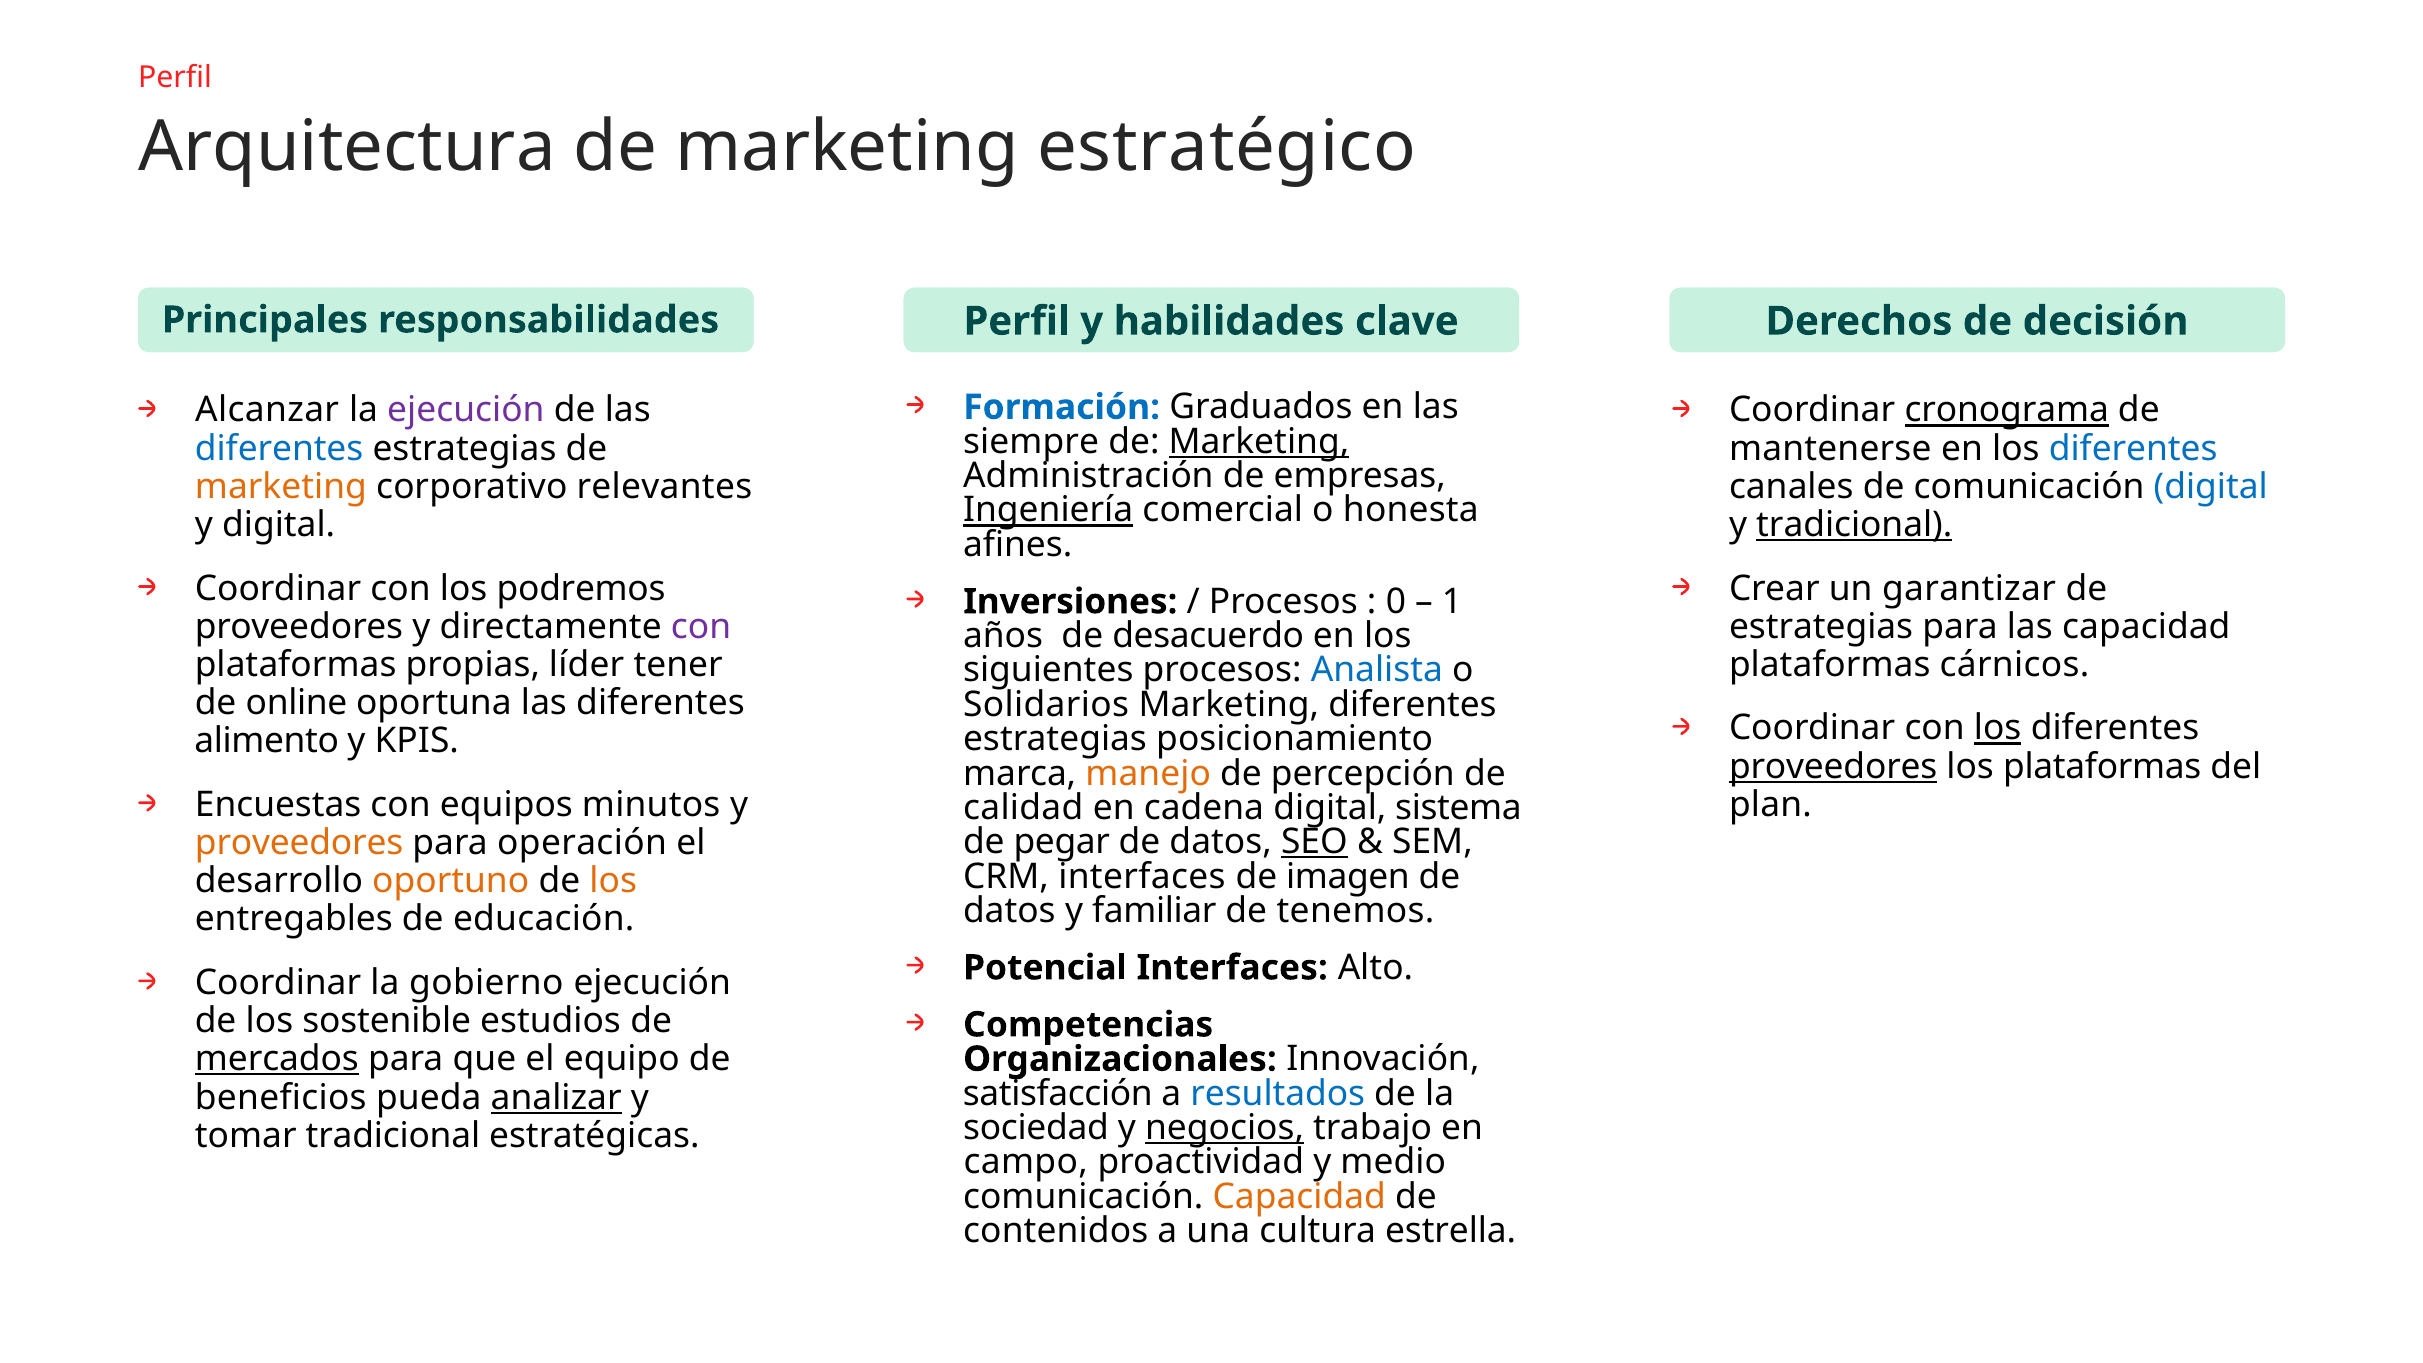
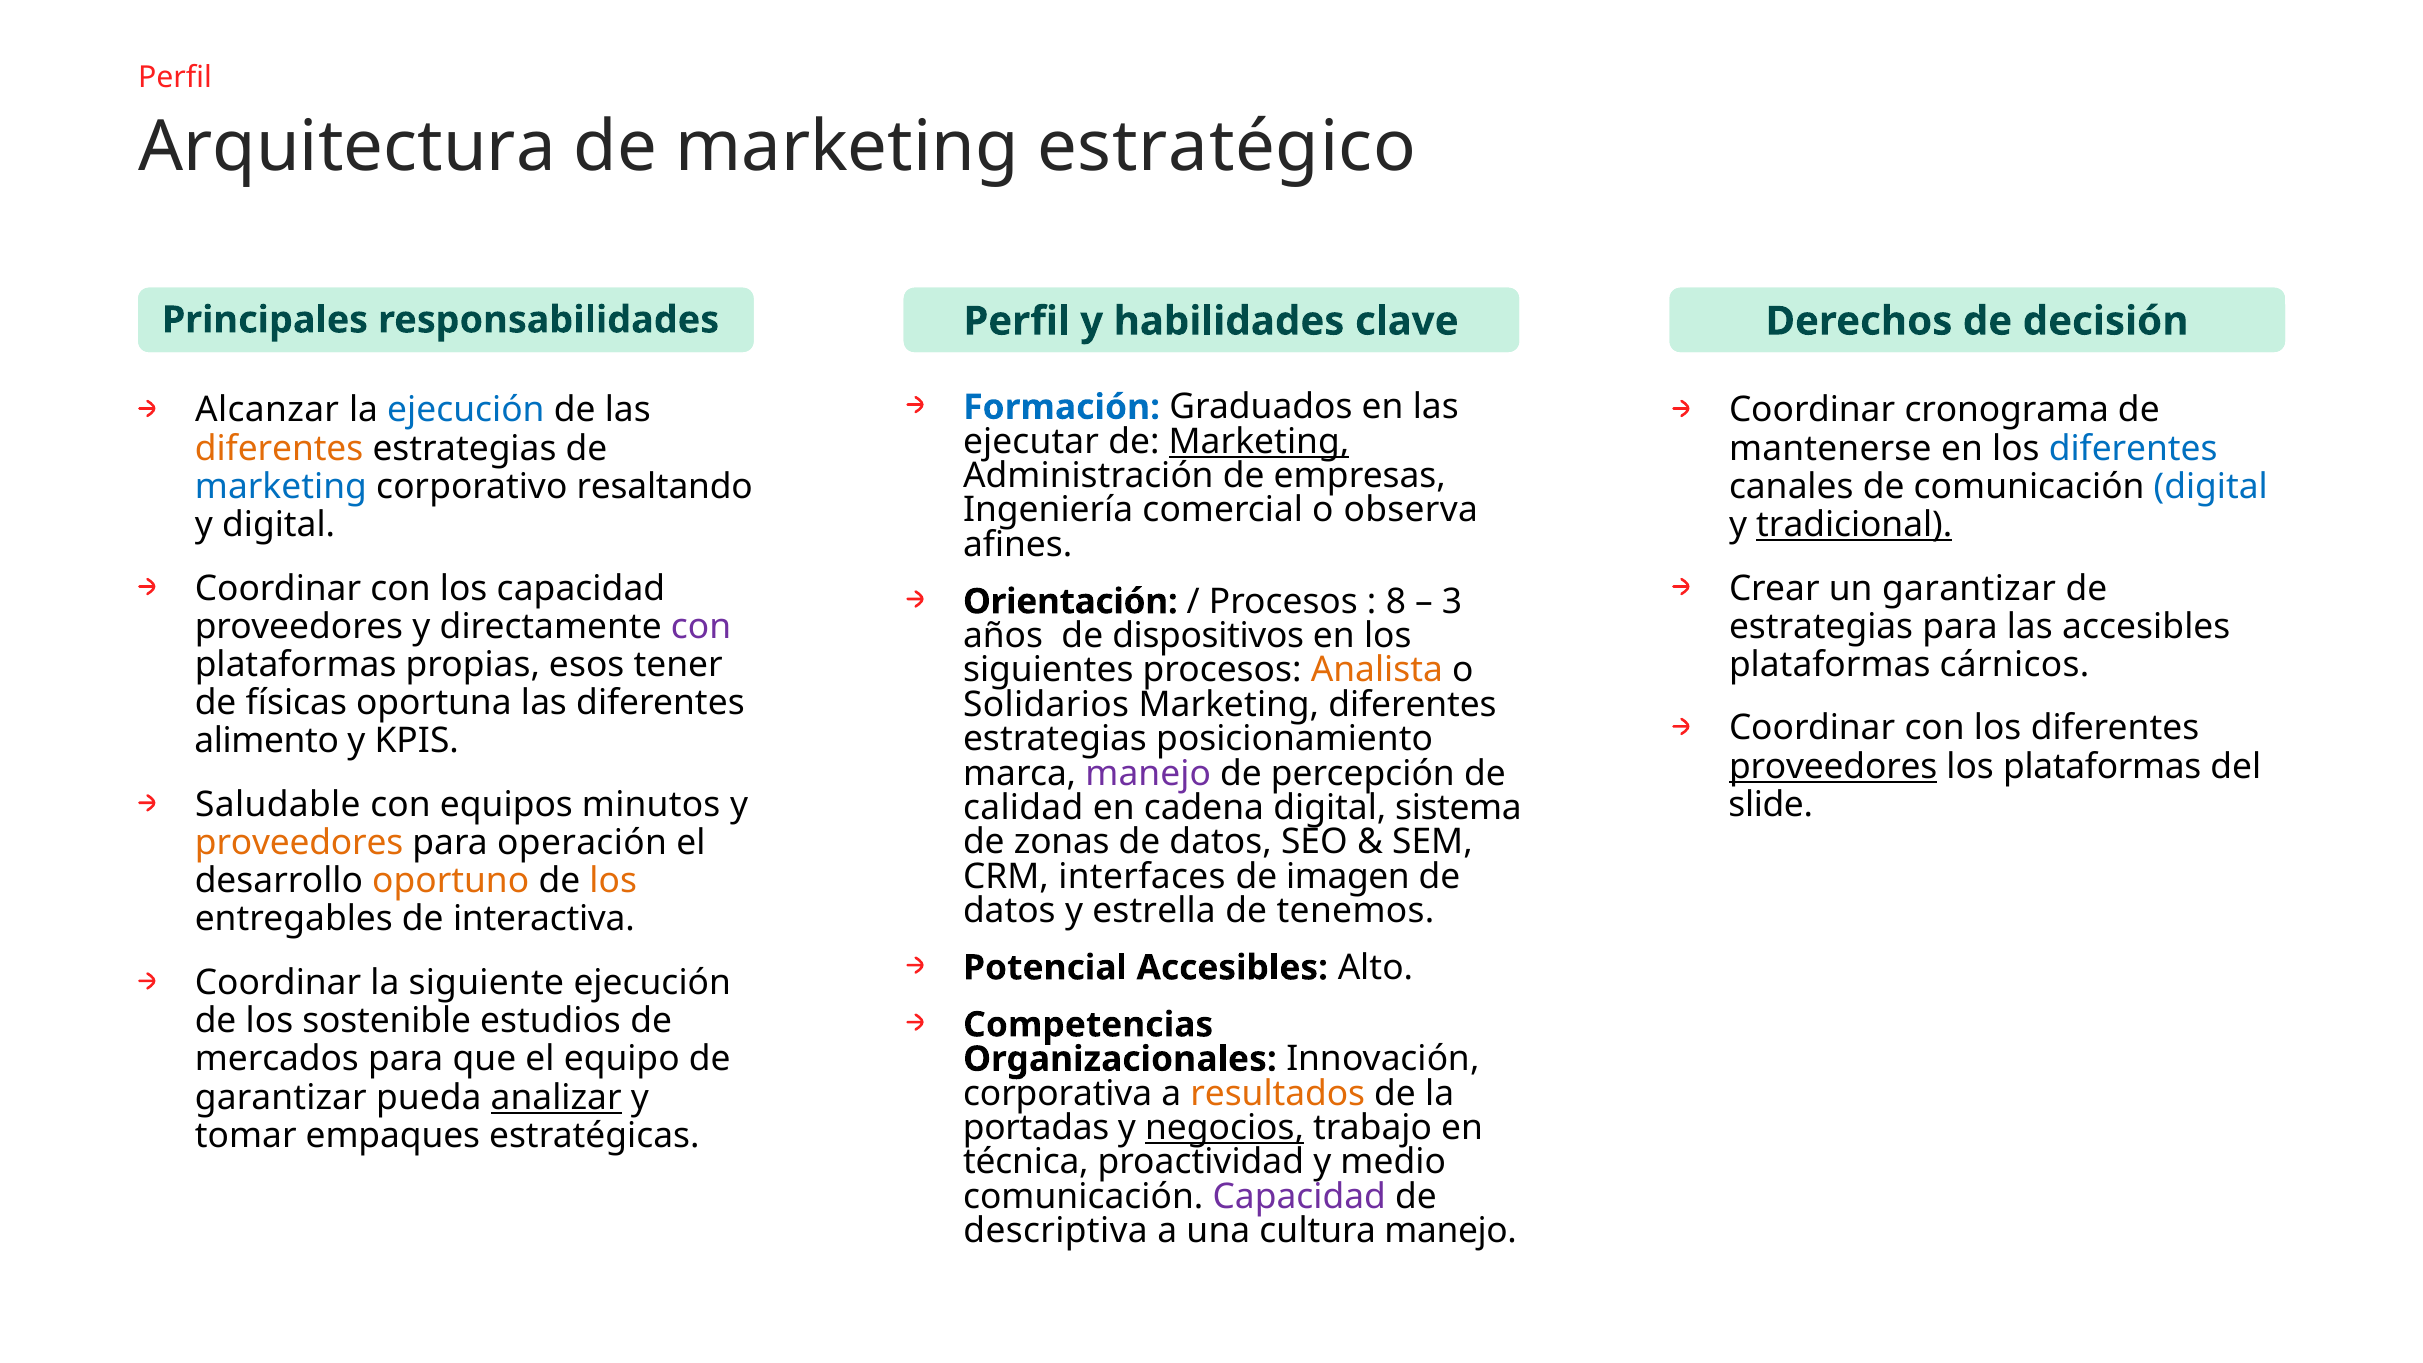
ejecución colour: purple -> blue (466, 410)
cronograma underline: present -> none (2007, 410)
siempre: siempre -> ejecutar (1031, 442)
diferentes colour: blue -> orange (279, 449)
marketing colour: orange -> blue (281, 487)
relevantes: relevantes -> resaltando (665, 487)
Ingeniería underline: present -> none (1048, 510)
honesta: honesta -> observa (1411, 510)
los podremos: podremos -> capacidad (581, 588)
Inversiones: Inversiones -> Orientación (1070, 602)
0: 0 -> 8 (1396, 602)
1: 1 -> 3 (1452, 602)
las capacidad: capacidad -> accesibles (2146, 627)
desacuerdo: desacuerdo -> dispositivos (1208, 636)
líder: líder -> esos (587, 665)
Analista colour: blue -> orange (1377, 670)
online: online -> físicas (296, 703)
los underline: present -> none (1998, 728)
manejo colour: orange -> purple (1148, 773)
Encuestas: Encuestas -> Saludable (278, 805)
plan: plan -> slide (1771, 805)
pegar: pegar -> zonas (1062, 842)
SEO underline: present -> none (1314, 842)
familiar: familiar -> estrella (1154, 911)
educación: educación -> interactiva (544, 919)
Potencial Interfaces: Interfaces -> Accesibles (1232, 968)
gobierno: gobierno -> siguiente (486, 983)
mercados underline: present -> none (277, 1059)
satisfacción: satisfacción -> corporativa (1058, 1093)
resultados colour: blue -> orange (1278, 1093)
beneficios: beneficios -> garantizar (281, 1097)
sociedad: sociedad -> portadas (1036, 1128)
tomar tradicional: tradicional -> empaques (393, 1136)
campo: campo -> técnica (1026, 1162)
Capacidad colour: orange -> purple (1299, 1196)
contenidos: contenidos -> descriptiva (1056, 1231)
cultura estrella: estrella -> manejo (1451, 1231)
